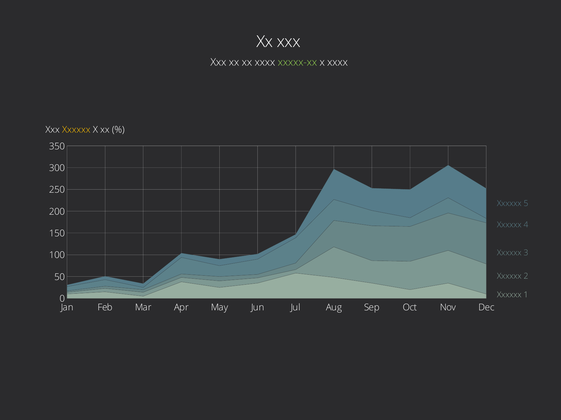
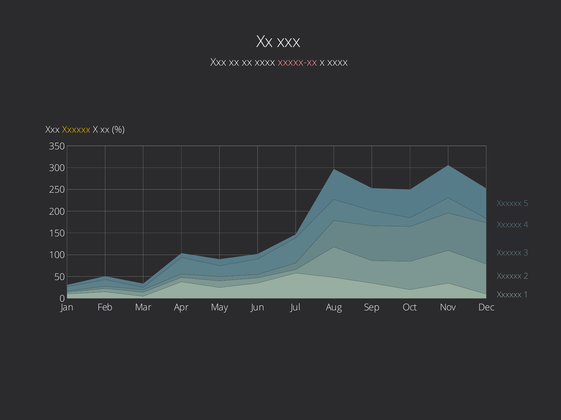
xxxxx-xx colour: light green -> pink (297, 62)
